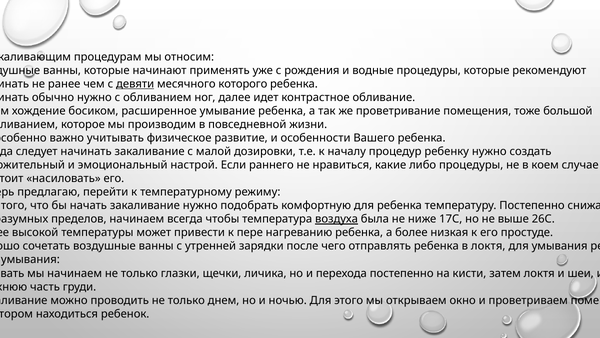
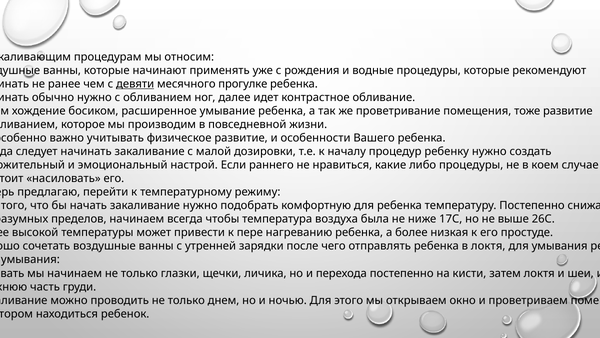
которого: которого -> прогулке (243, 84)
тоже большой: большой -> развитие (568, 111)
воздуха underline: present -> none (337, 219)
